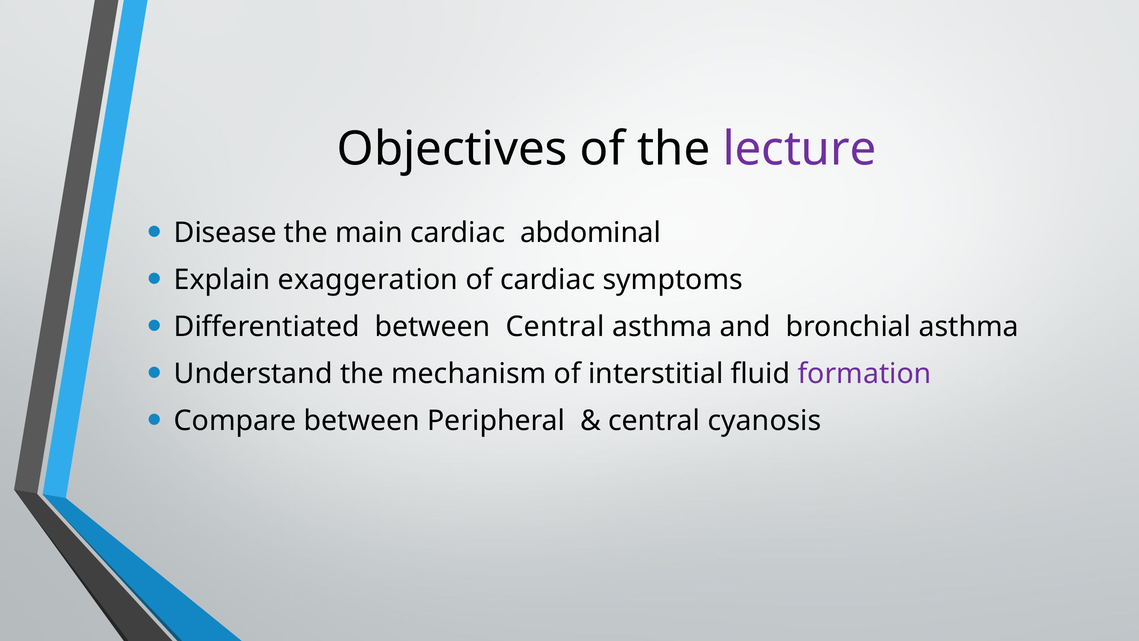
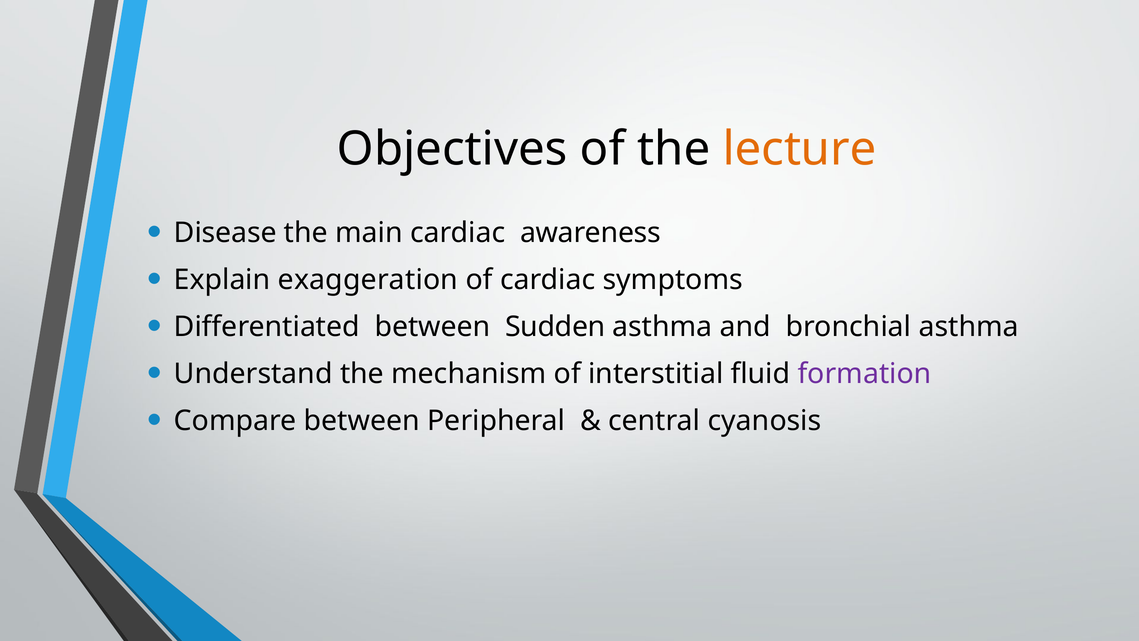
lecture colour: purple -> orange (800, 149)
abdominal: abdominal -> awareness (590, 233)
between Central: Central -> Sudden (555, 327)
